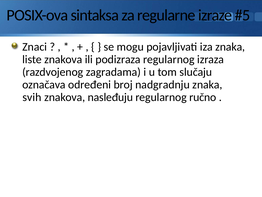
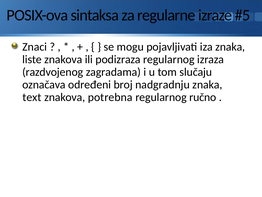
svih: svih -> text (32, 97)
nasleđuju: nasleđuju -> potrebna (110, 97)
